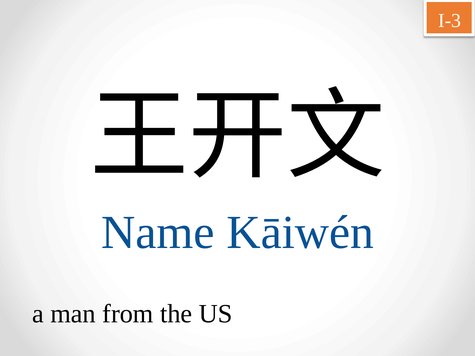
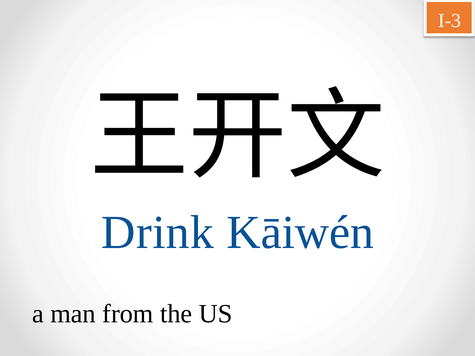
Name: Name -> Drink (158, 233)
